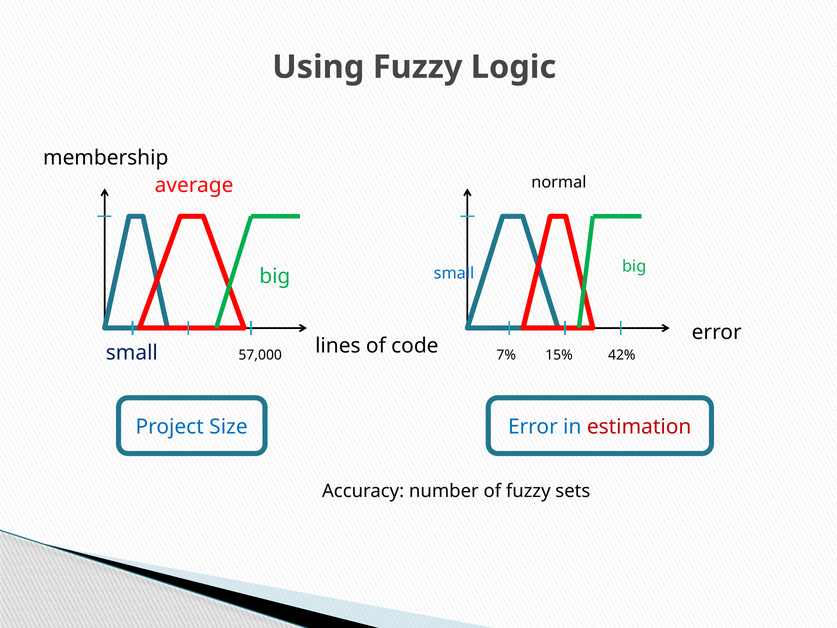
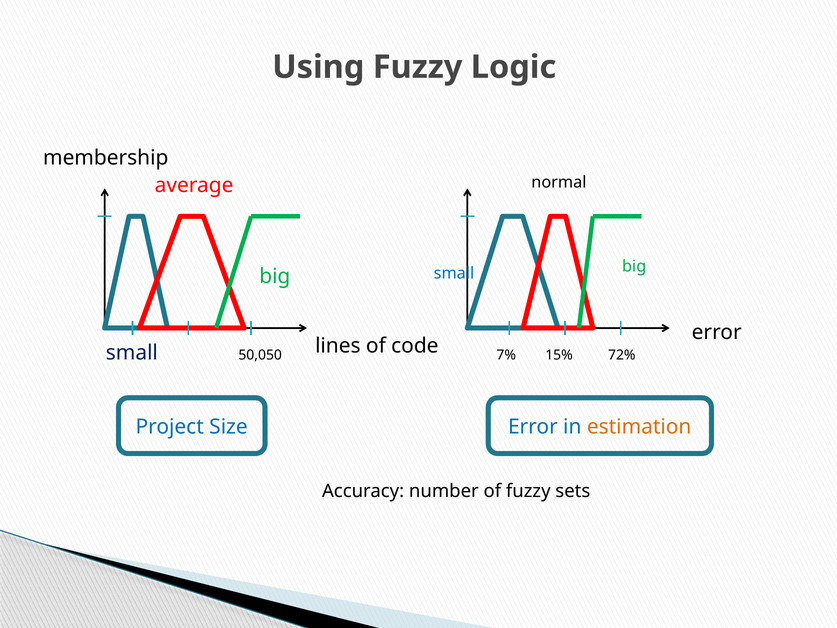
57,000: 57,000 -> 50,050 (260, 355)
42%: 42% -> 72% (622, 355)
estimation colour: red -> orange (639, 427)
